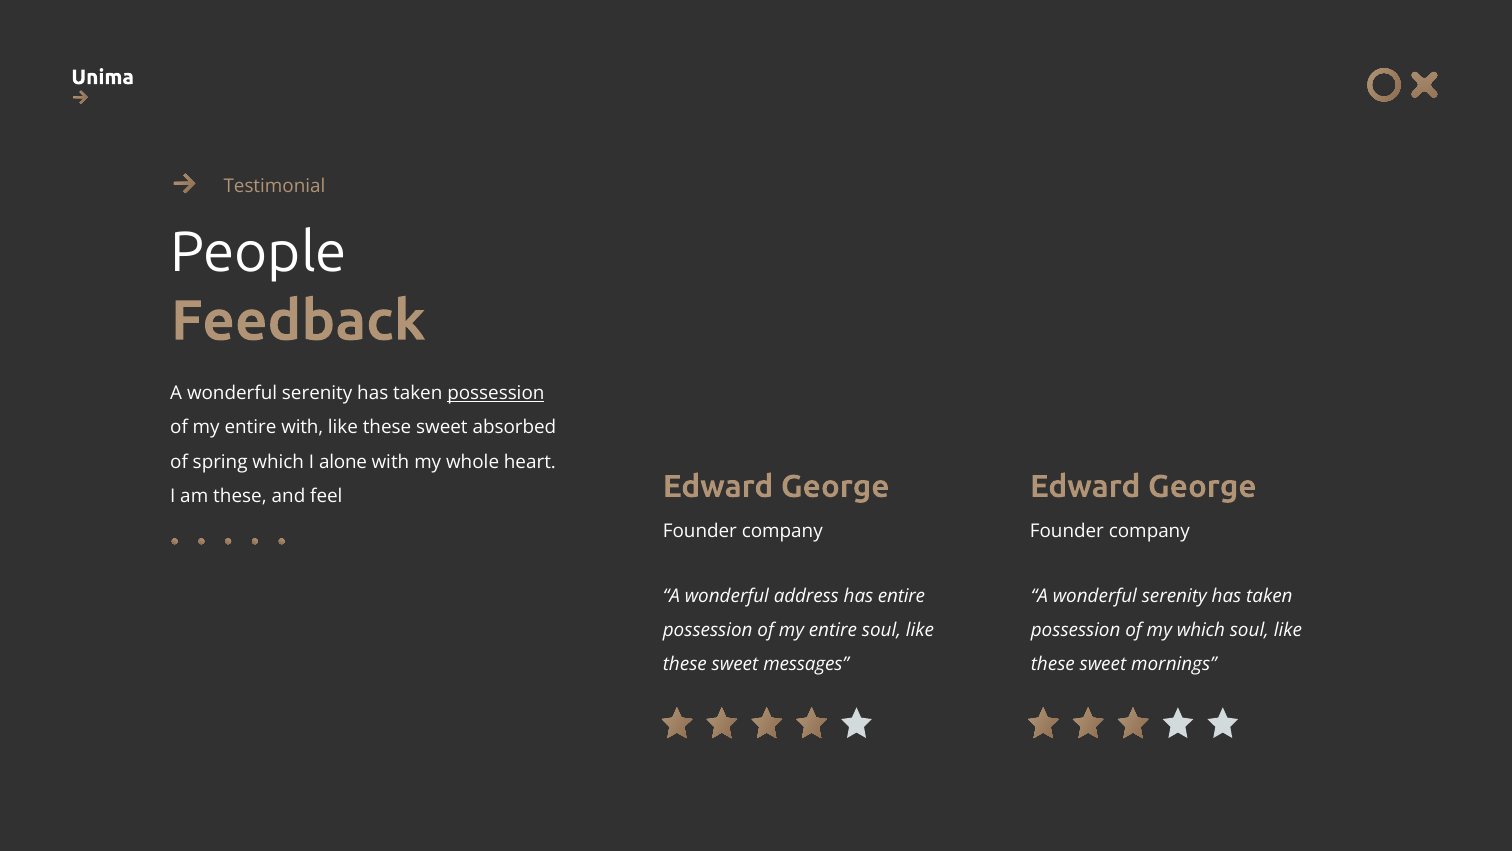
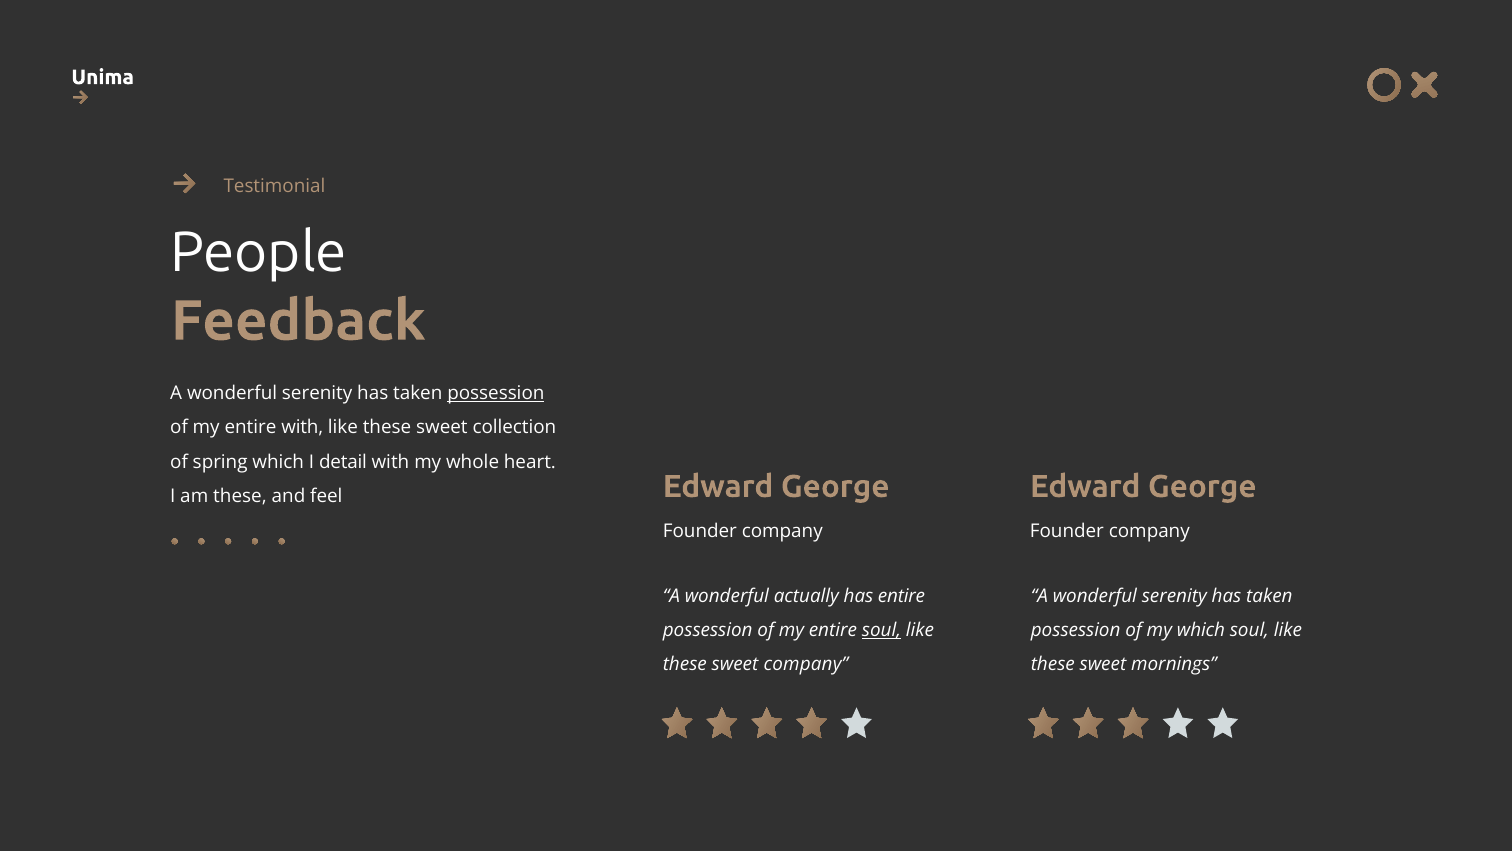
absorbed: absorbed -> collection (514, 427)
alone: alone -> detail (343, 462)
address: address -> actually (806, 596)
soul underline: none -> present (881, 630)
sweet messages: messages -> company (806, 664)
